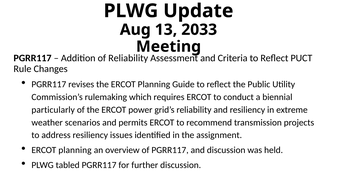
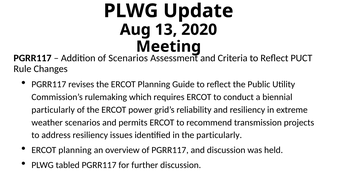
2033: 2033 -> 2020 (199, 30)
of Reliability: Reliability -> Scenarios (128, 58)
the assignment: assignment -> particularly (219, 135)
